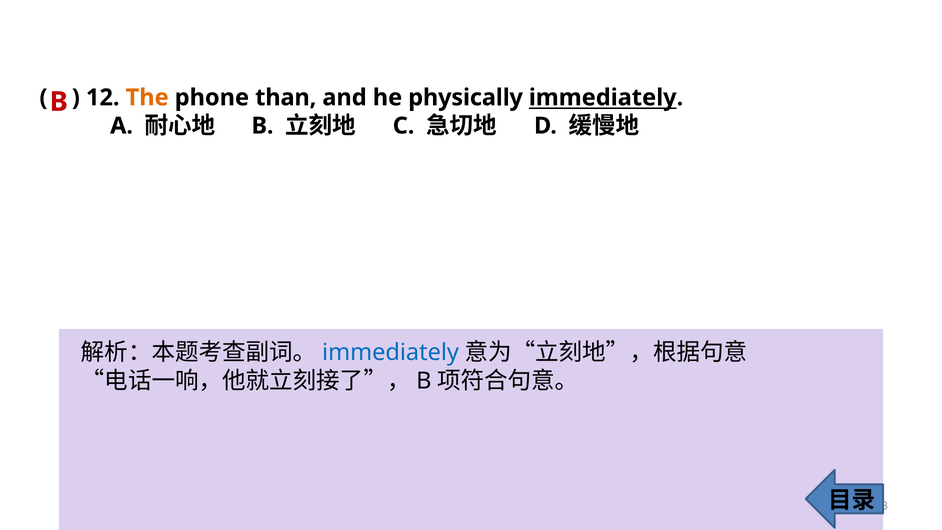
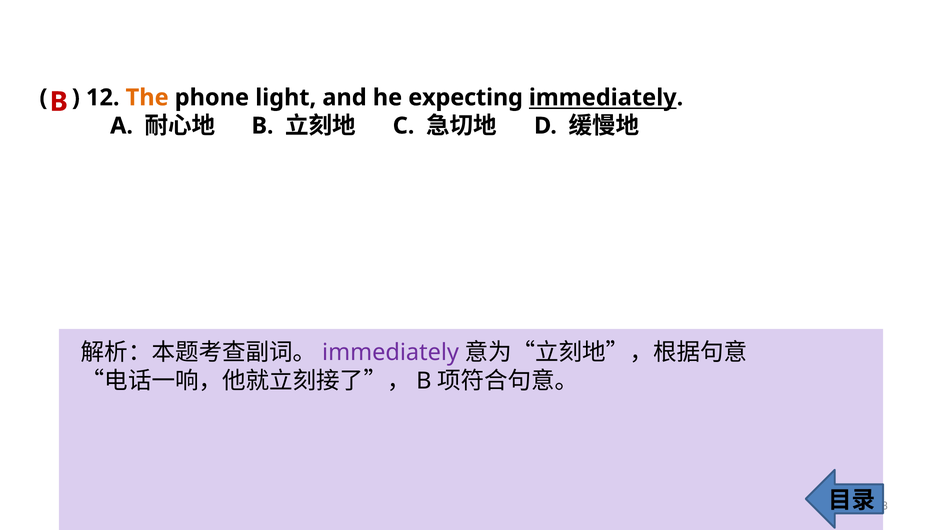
than: than -> light (286, 98)
physically: physically -> expecting (466, 98)
immediately colour: blue -> purple (391, 352)
